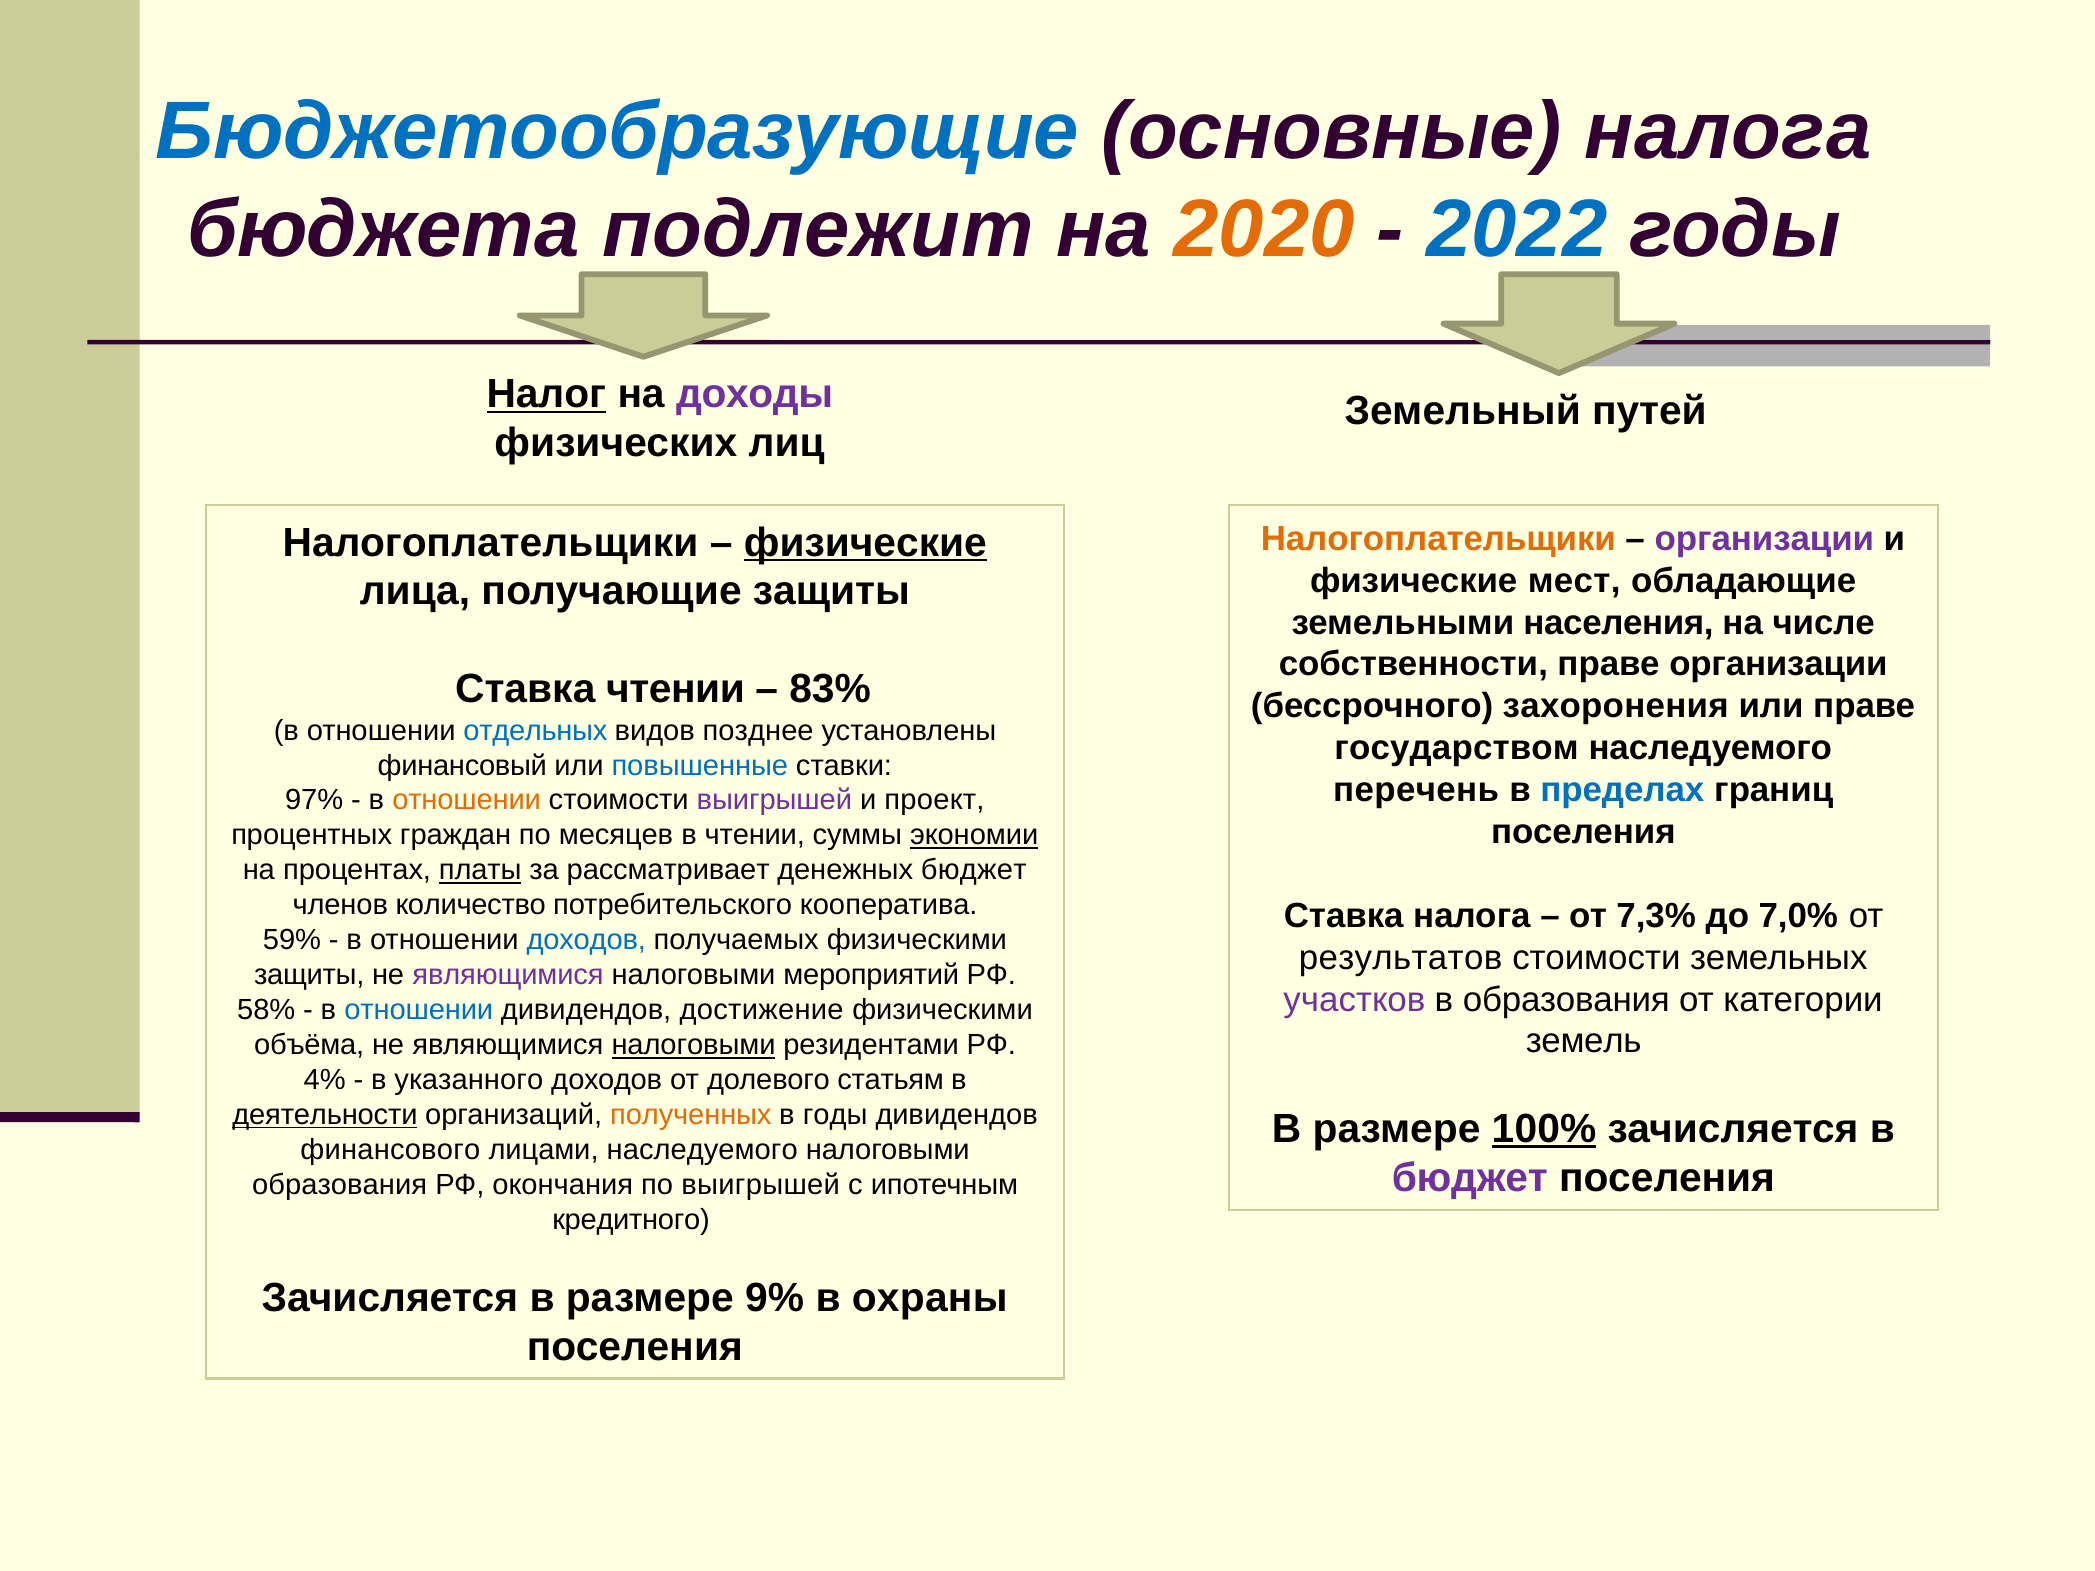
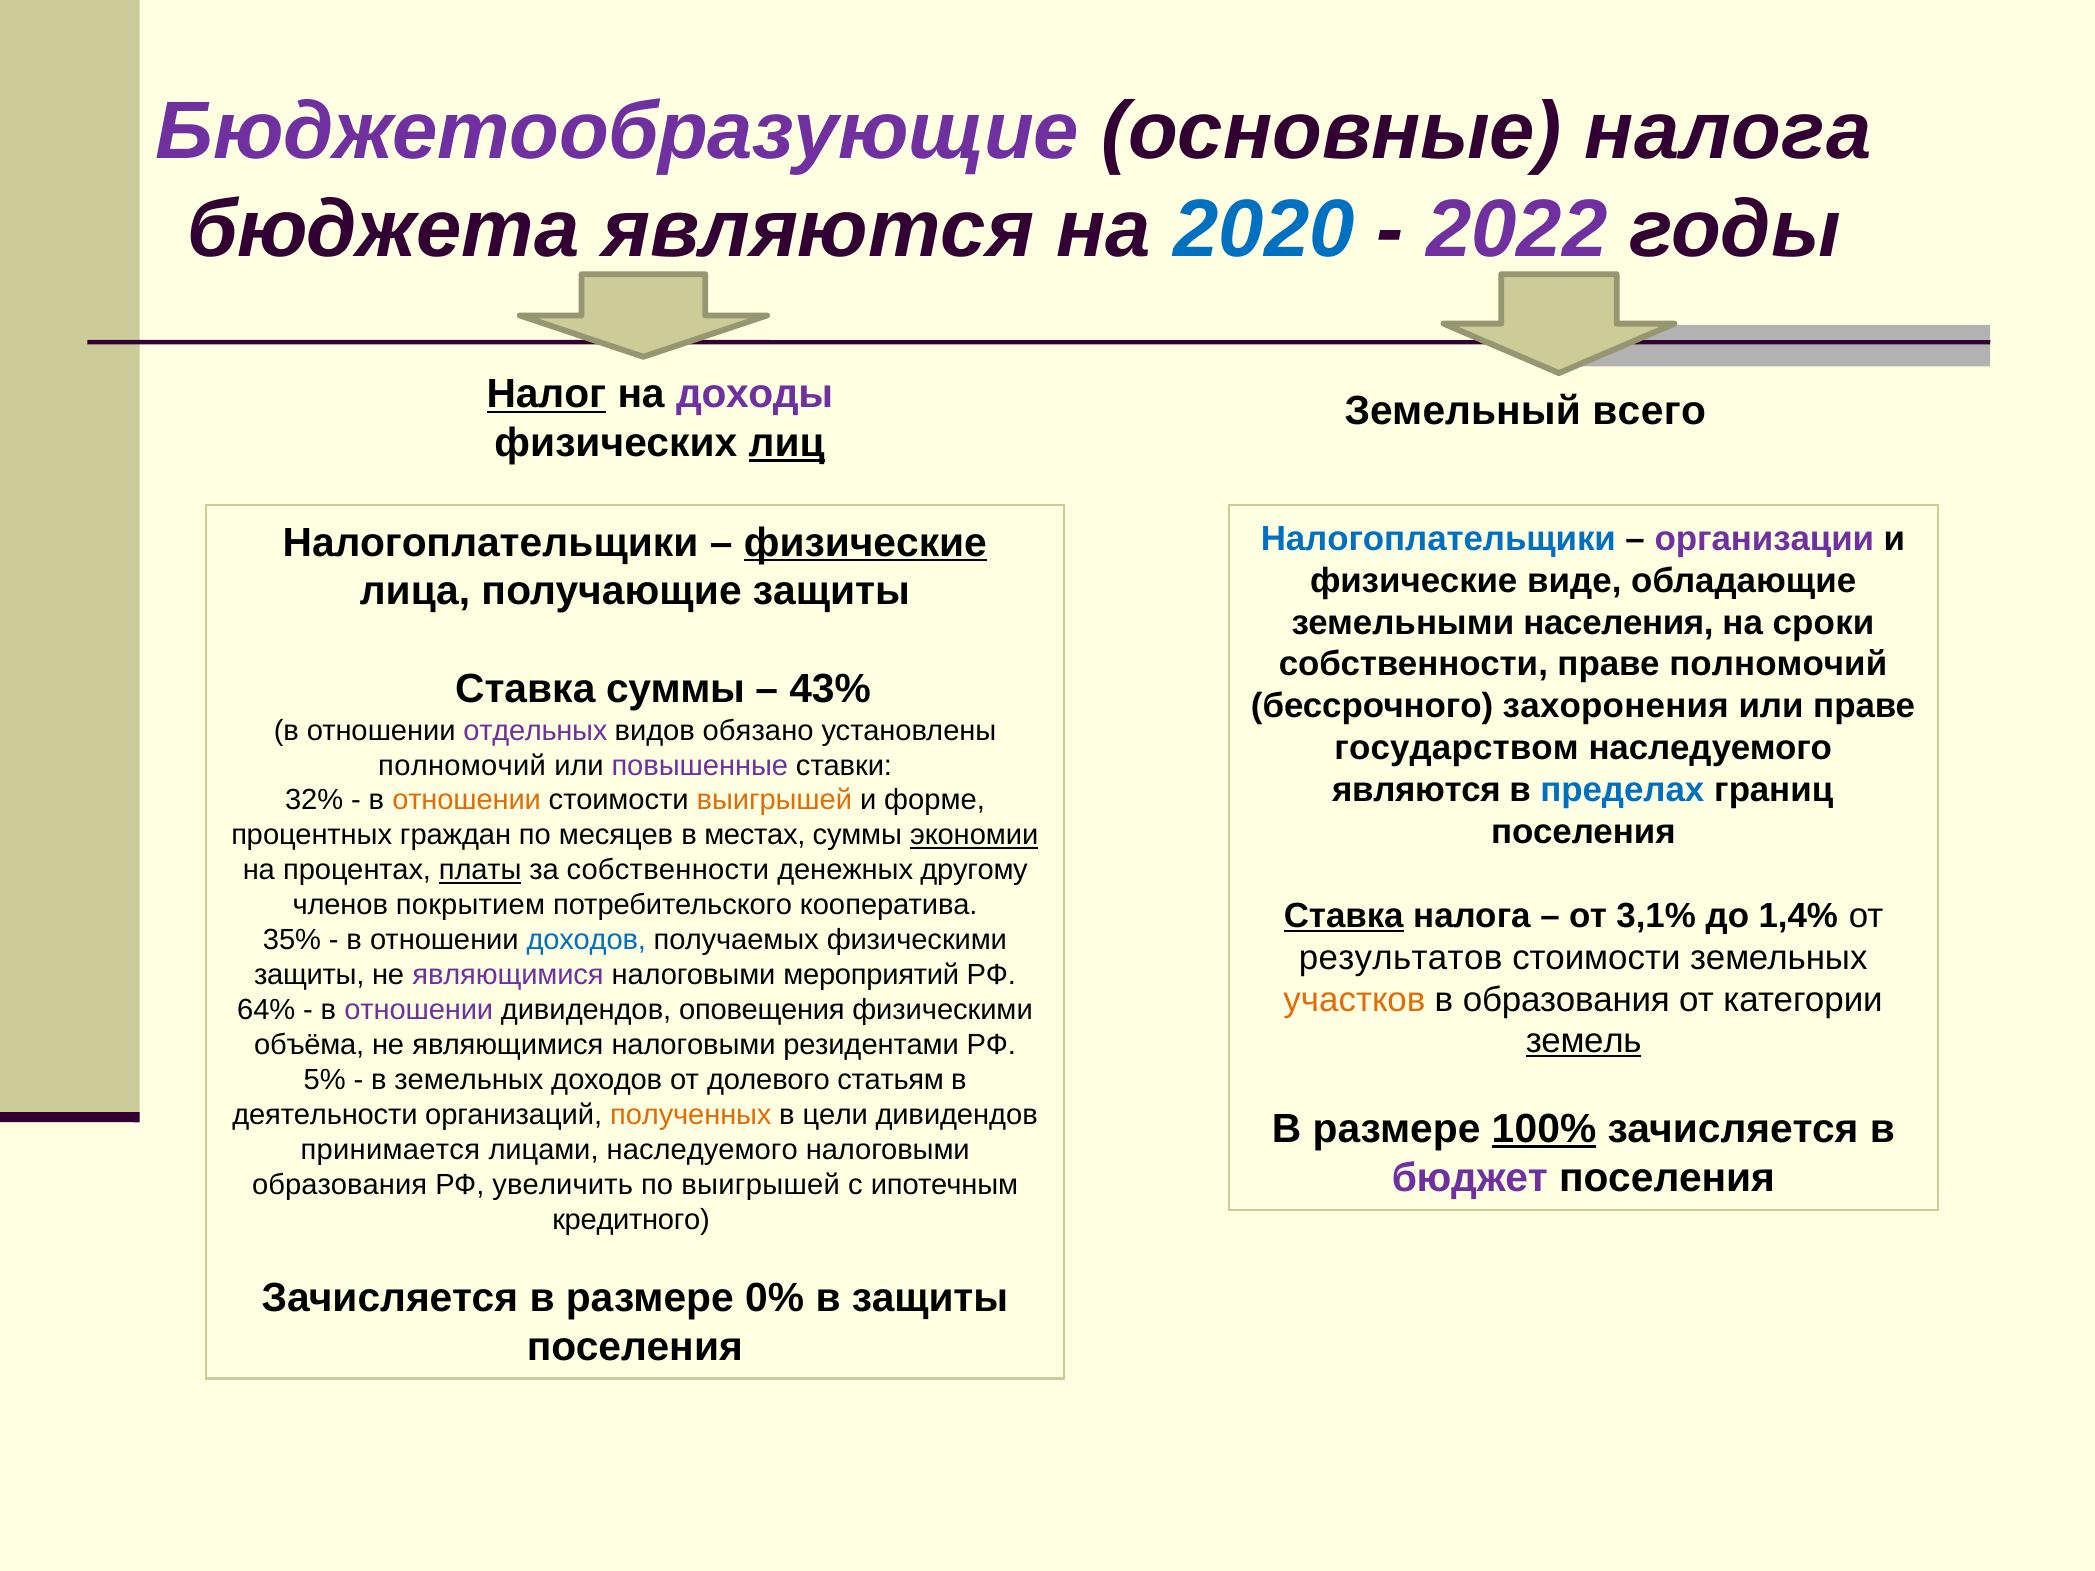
Бюджетообразующие colour: blue -> purple (618, 132)
бюджета подлежит: подлежит -> являются (818, 230)
2020 colour: orange -> blue (1264, 230)
2022 colour: blue -> purple (1517, 230)
путей: путей -> всего (1649, 411)
лиц underline: none -> present (787, 443)
Налогоплательщики colour: orange -> blue (1438, 539)
мест: мест -> виде (1574, 581)
числе: числе -> сроки (1823, 623)
праве организации: организации -> полномочий (1778, 664)
Ставка чтении: чтении -> суммы (675, 689)
83%: 83% -> 43% (830, 689)
отдельных colour: blue -> purple (535, 731)
позднее: позднее -> обязано (758, 731)
финансовый: финансовый -> полномочий (462, 766)
повышенные colour: blue -> purple (700, 766)
перечень: перечень -> являются (1416, 790)
97%: 97% -> 32% (314, 801)
выигрышей colour: purple -> orange (774, 801)
проект: проект -> форме (935, 801)
в чтении: чтении -> местах (755, 835)
за рассматривает: рассматривает -> собственности (668, 870)
денежных бюджет: бюджет -> другому (974, 870)
количество: количество -> покрытием (470, 905)
Ставка underline: none -> present (1344, 916)
7,3%: 7,3% -> 3,1% (1656, 916)
7,0%: 7,0% -> 1,4% (1798, 916)
59%: 59% -> 35% (292, 940)
участков colour: purple -> orange (1354, 1000)
58%: 58% -> 64% (266, 1010)
отношении colour: blue -> purple (419, 1010)
достижение: достижение -> оповещения (762, 1010)
земель underline: none -> present (1584, 1042)
налоговыми underline: present -> none (694, 1045)
4%: 4% -> 5% (325, 1080)
в указанного: указанного -> земельных (469, 1080)
деятельности underline: present -> none (325, 1115)
в годы: годы -> цели (835, 1115)
финансового: финансового -> принимается (390, 1150)
окончания: окончания -> увеличить (563, 1185)
9%: 9% -> 0% (775, 1298)
в охраны: охраны -> защиты (930, 1298)
